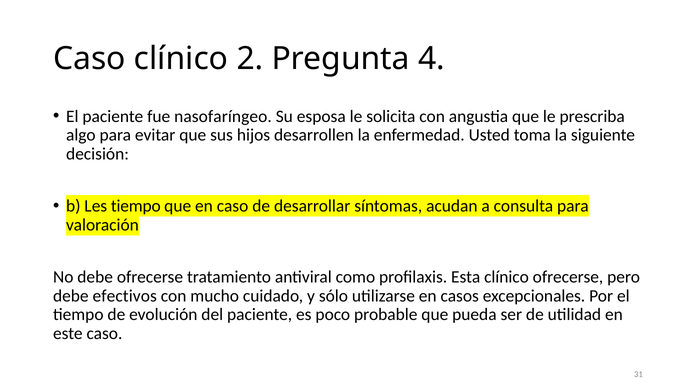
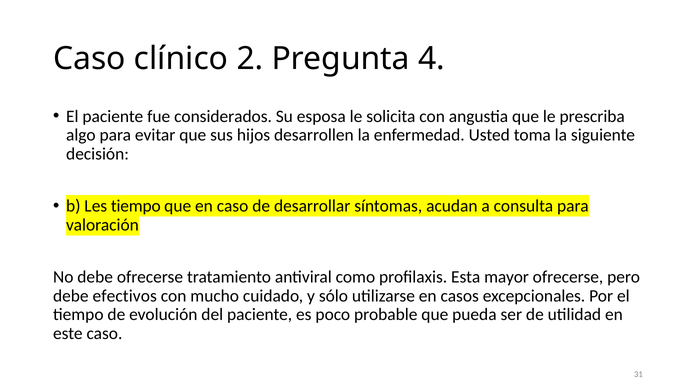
nasofaríngeo: nasofaríngeo -> considerados (223, 116)
Esta clínico: clínico -> mayor (507, 277)
